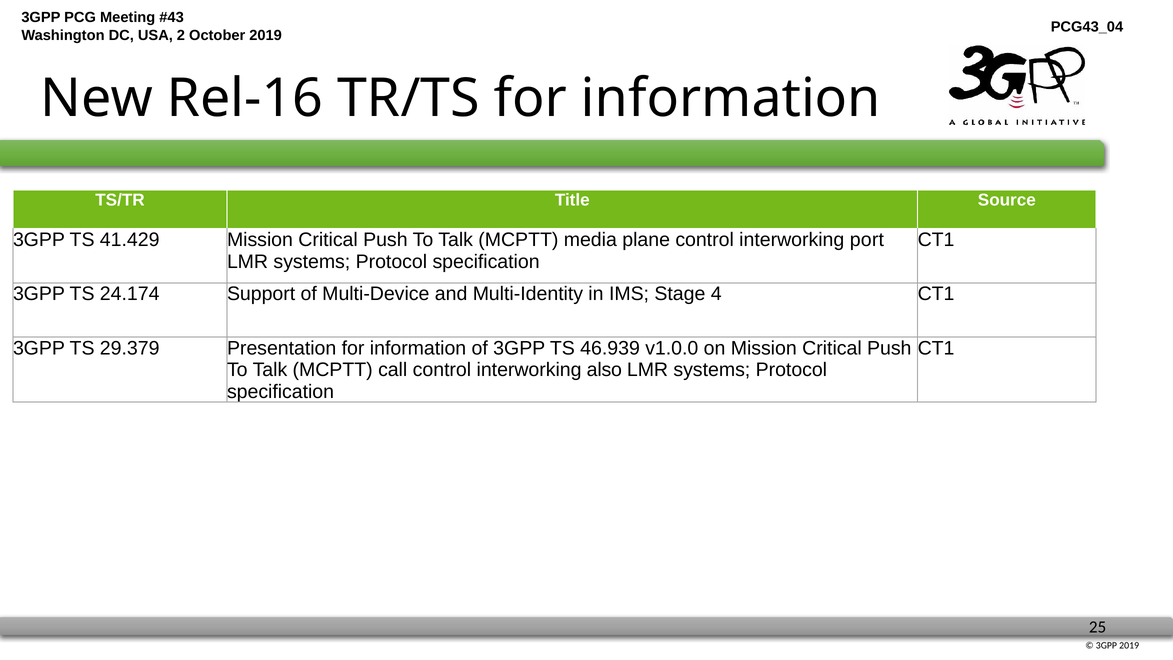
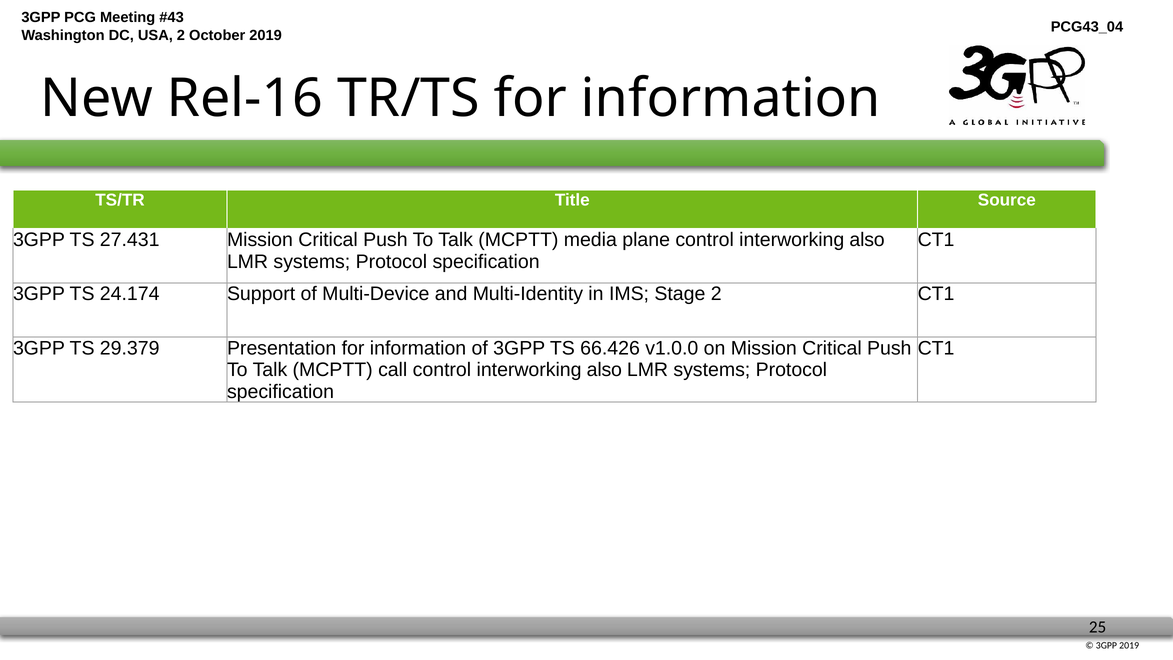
41.429: 41.429 -> 27.431 (130, 240)
plane control interworking port: port -> also (867, 240)
Stage 4: 4 -> 2 (716, 294)
46.939: 46.939 -> 66.426 (610, 348)
